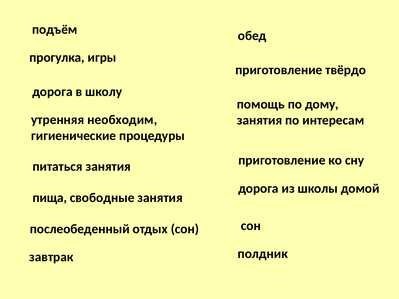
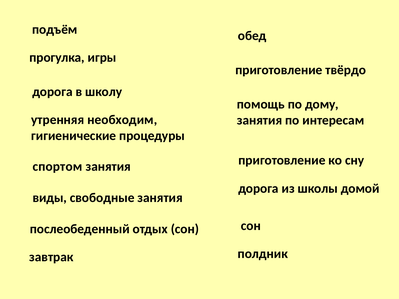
питаться: питаться -> спортом (58, 167)
пища: пища -> виды (50, 198)
